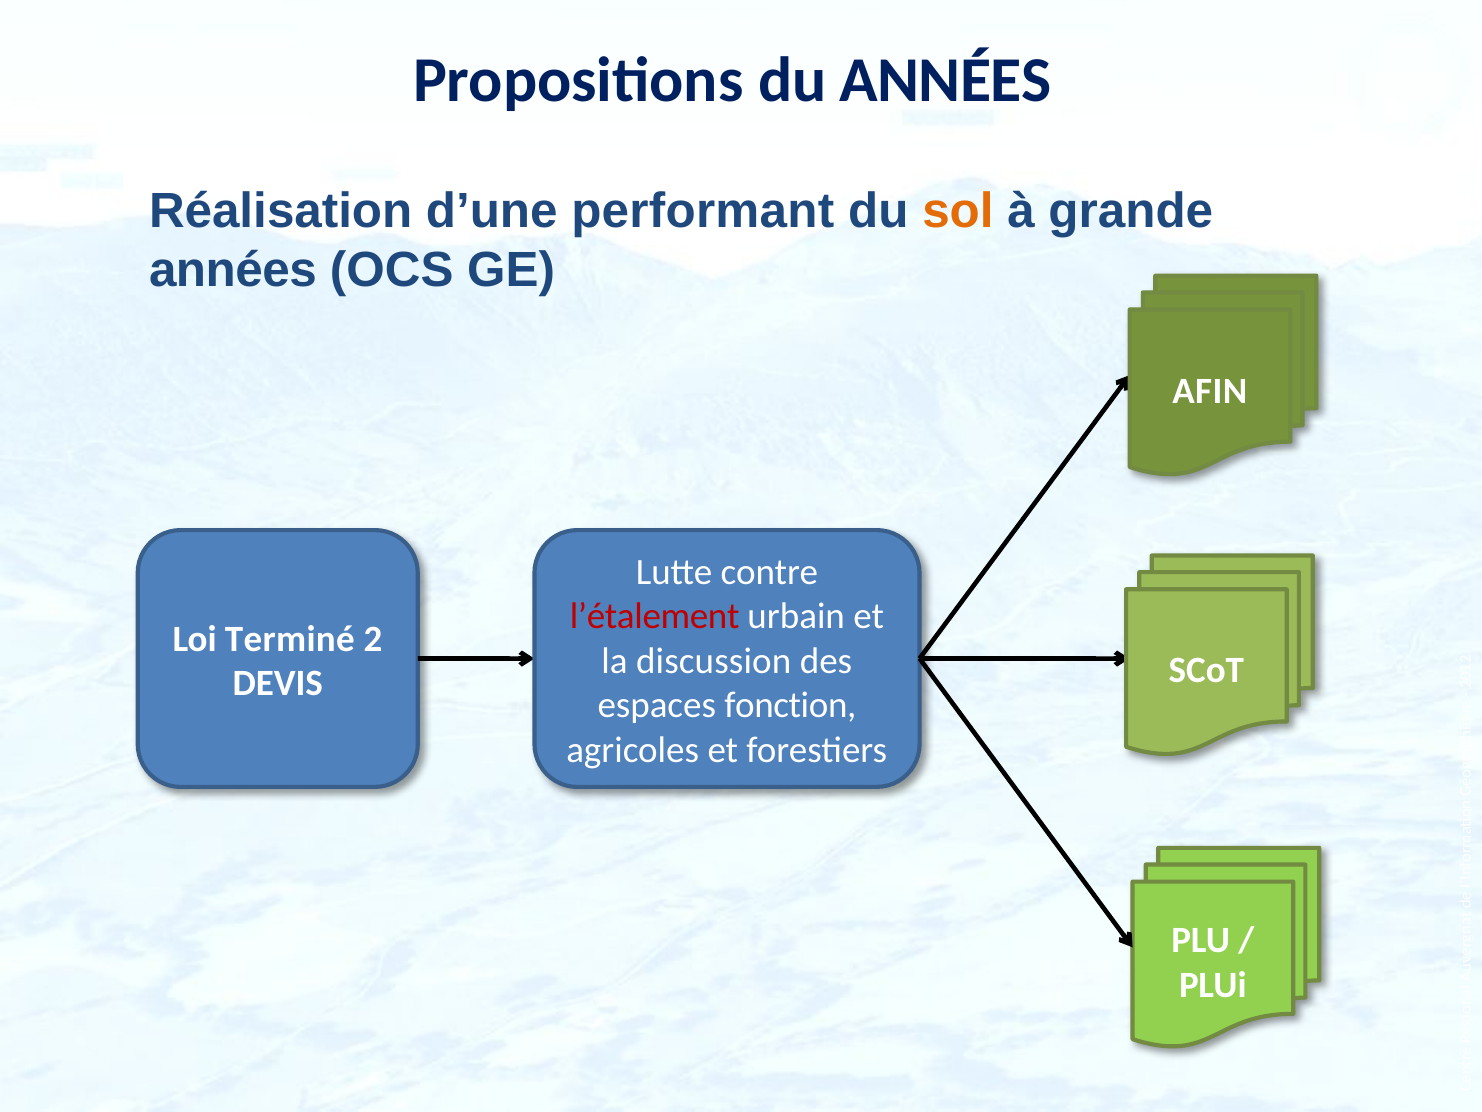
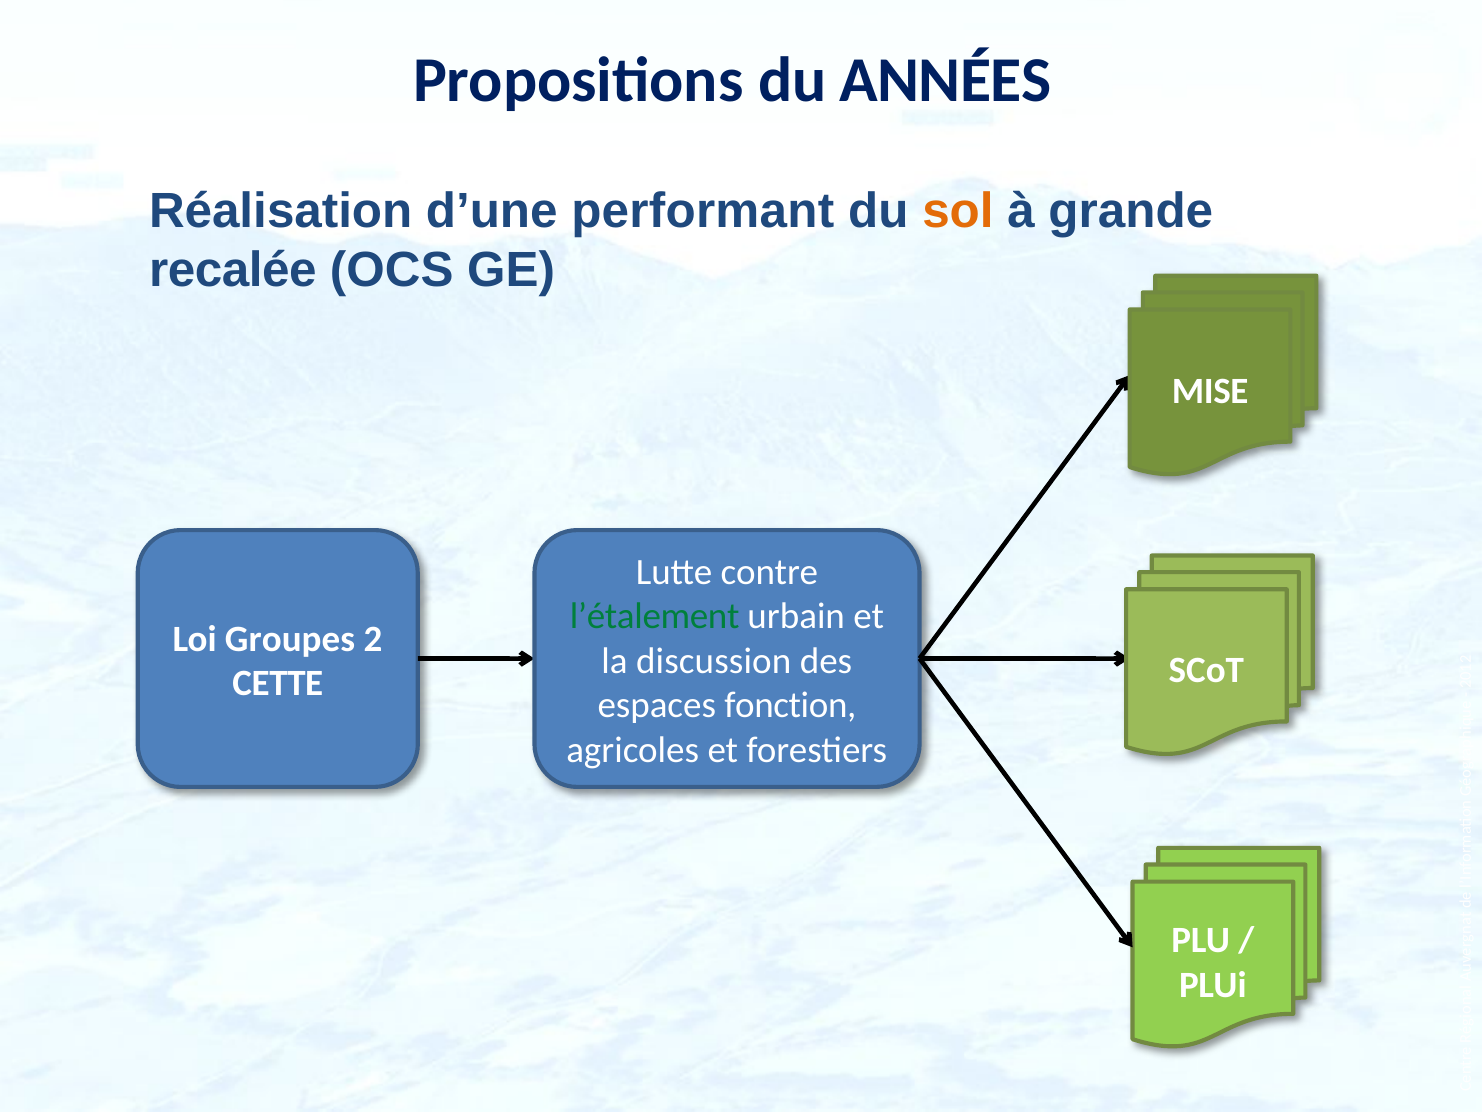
années: années -> recalée (233, 270)
AFIN: AFIN -> MISE (1210, 391)
l’étalement colour: red -> green (655, 616)
Terminé: Terminé -> Groupes (290, 639)
DEVIS: DEVIS -> CETTE (278, 683)
